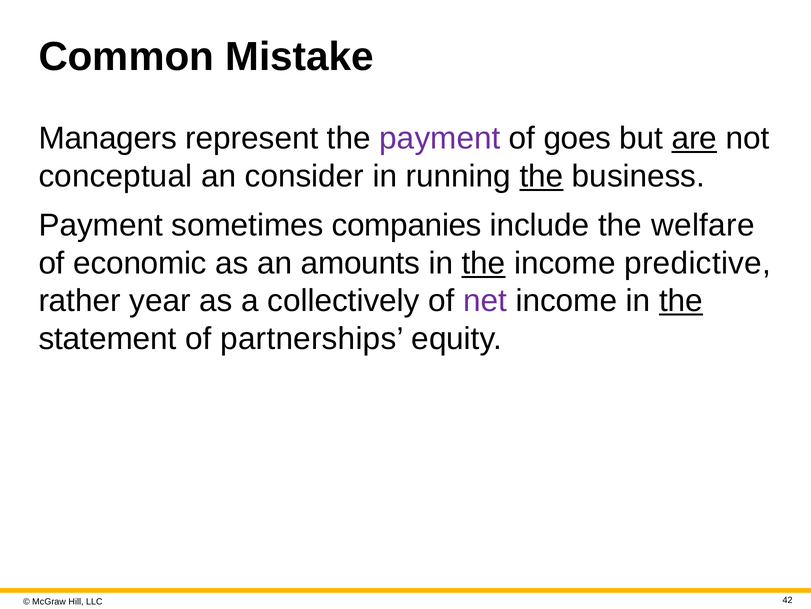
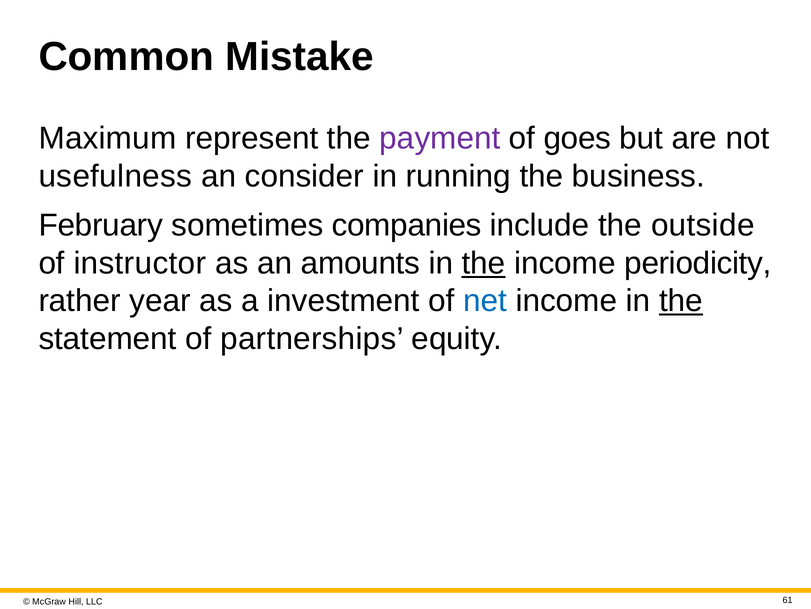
Managers: Managers -> Maximum (108, 138)
are underline: present -> none (694, 138)
conceptual: conceptual -> usefulness (115, 176)
the underline: present -> none (541, 176)
Payment: Payment -> February (101, 225)
welfare: welfare -> outside (703, 225)
economic: economic -> instructor (140, 263)
predictive: predictive -> periodicity (698, 263)
collectively: collectively -> investment (344, 301)
net colour: purple -> blue (485, 301)
42: 42 -> 61 (788, 600)
